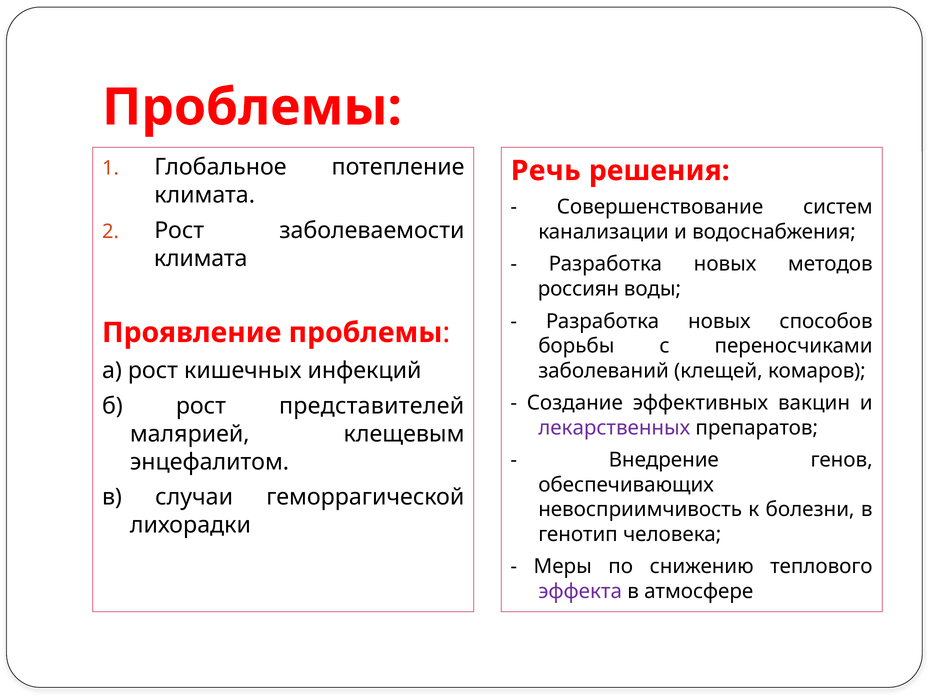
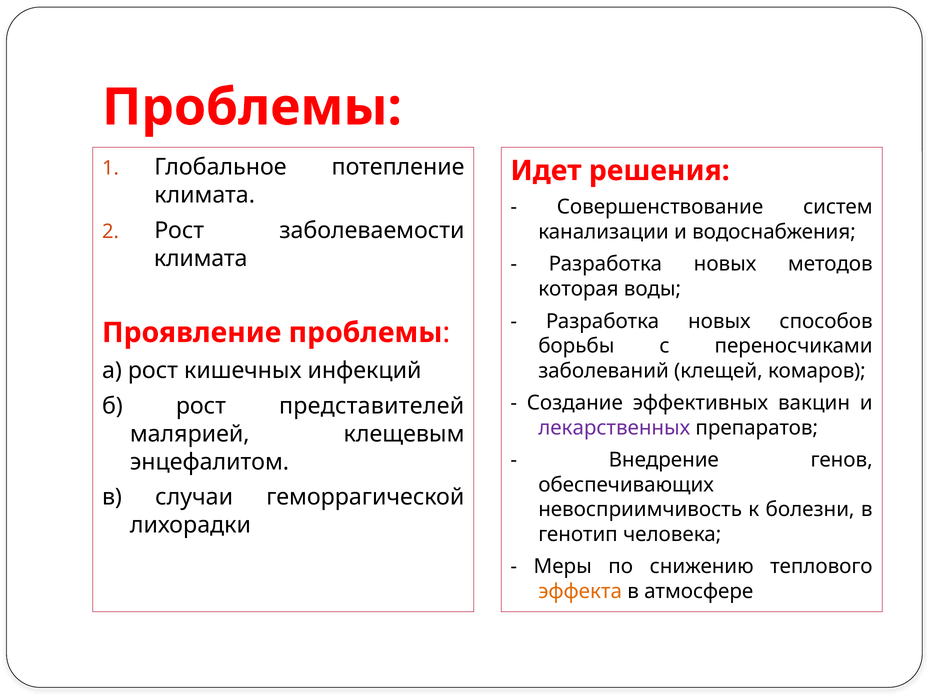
Речь: Речь -> Идет (546, 171)
россиян: россиян -> которая (578, 289)
эффекта colour: purple -> orange (580, 591)
